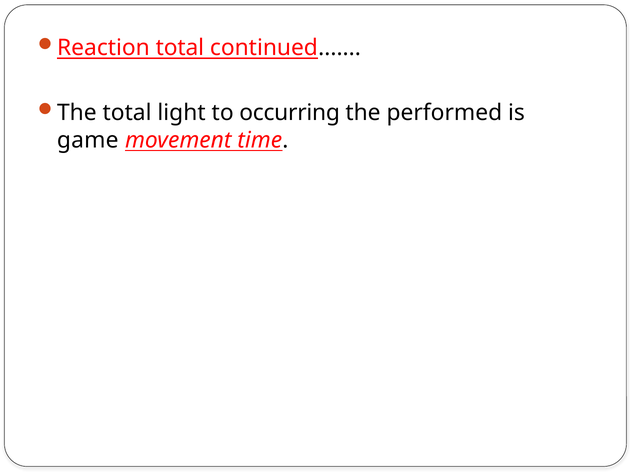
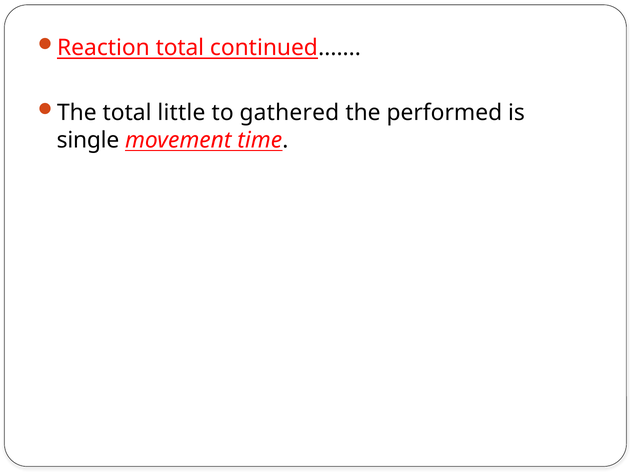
light: light -> little (181, 113)
occurring: occurring -> gathered (289, 113)
game: game -> single (88, 140)
